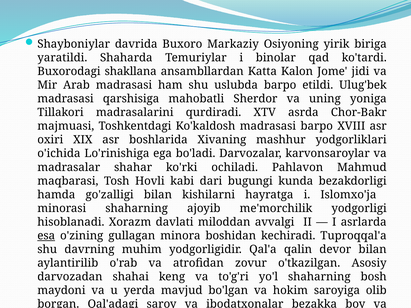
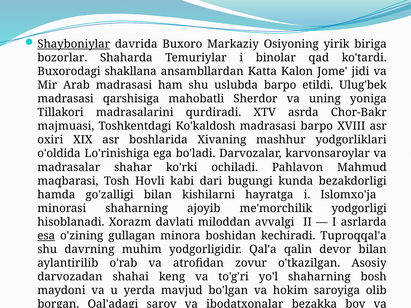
Shayboniylar underline: none -> present (74, 44)
yaratildi: yaratildi -> bozorlar (62, 58)
o'ichida: o'ichida -> o'oldida (59, 154)
